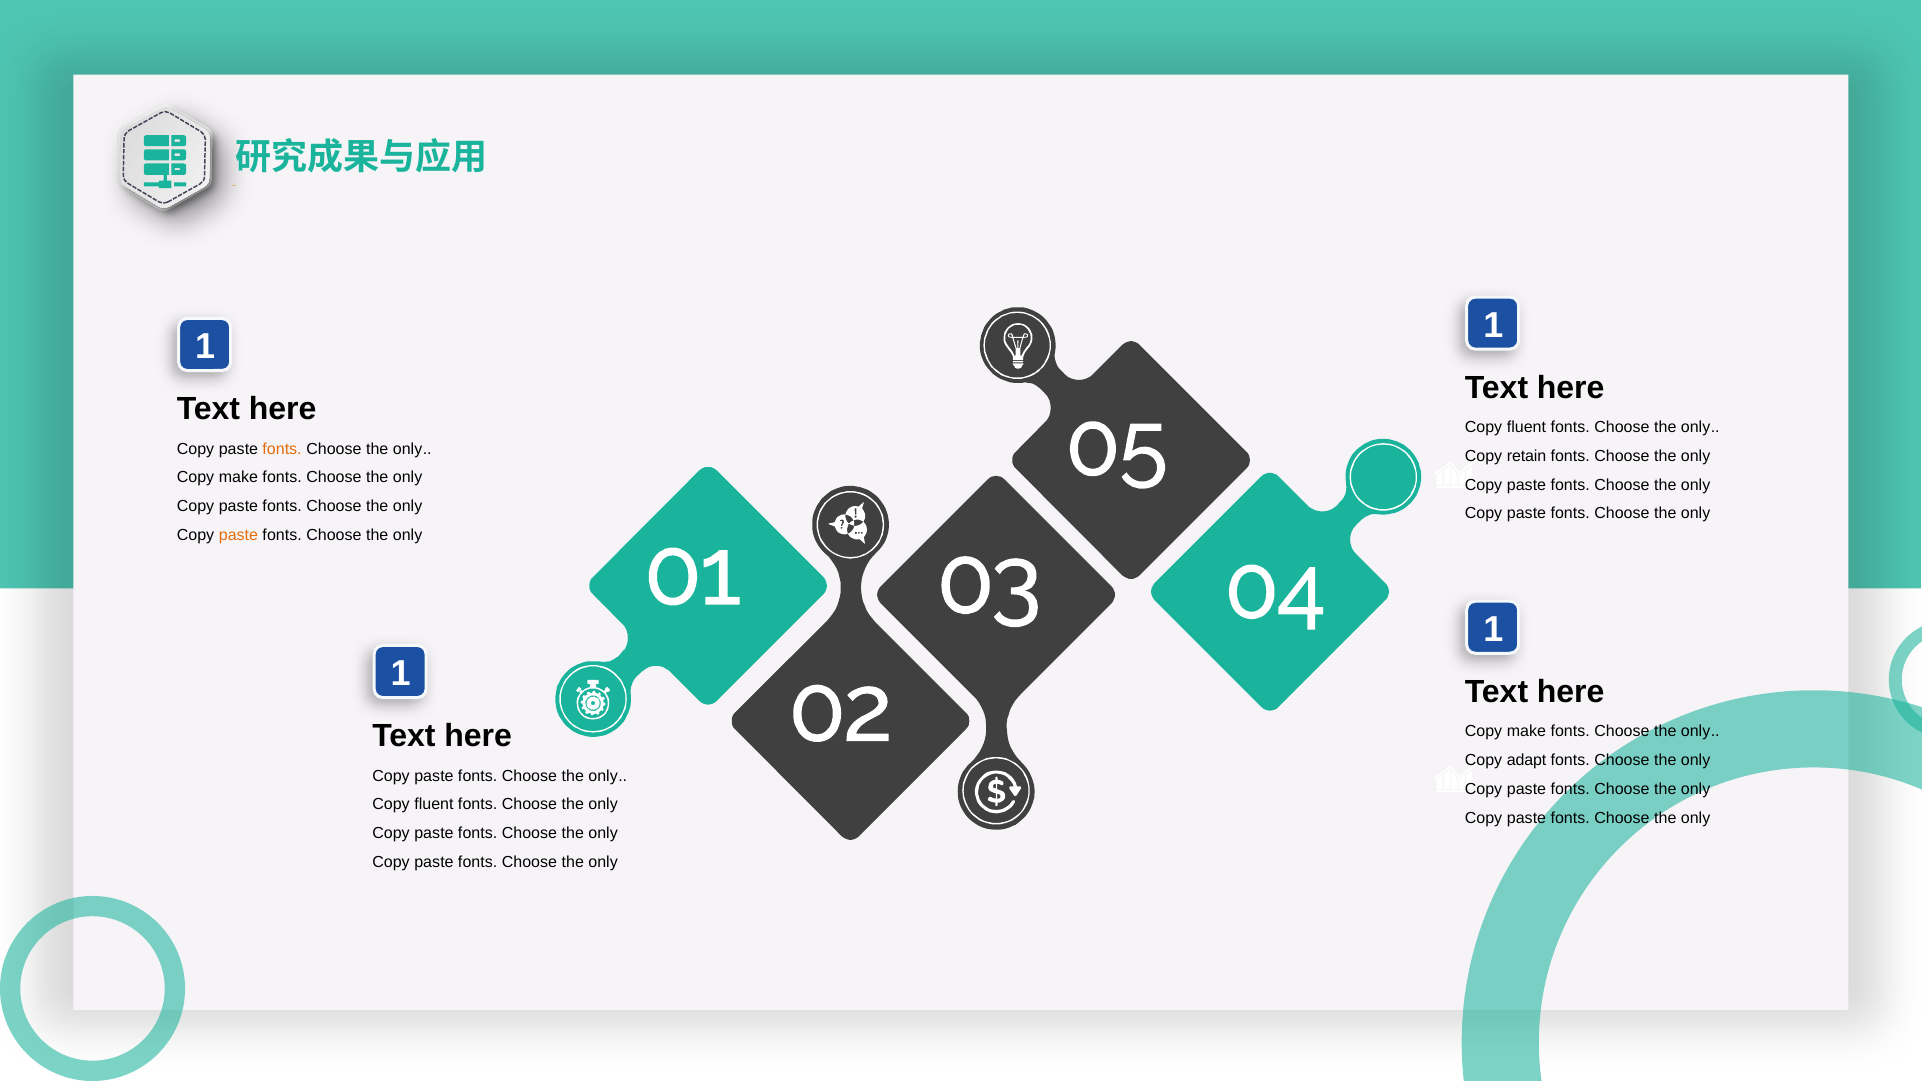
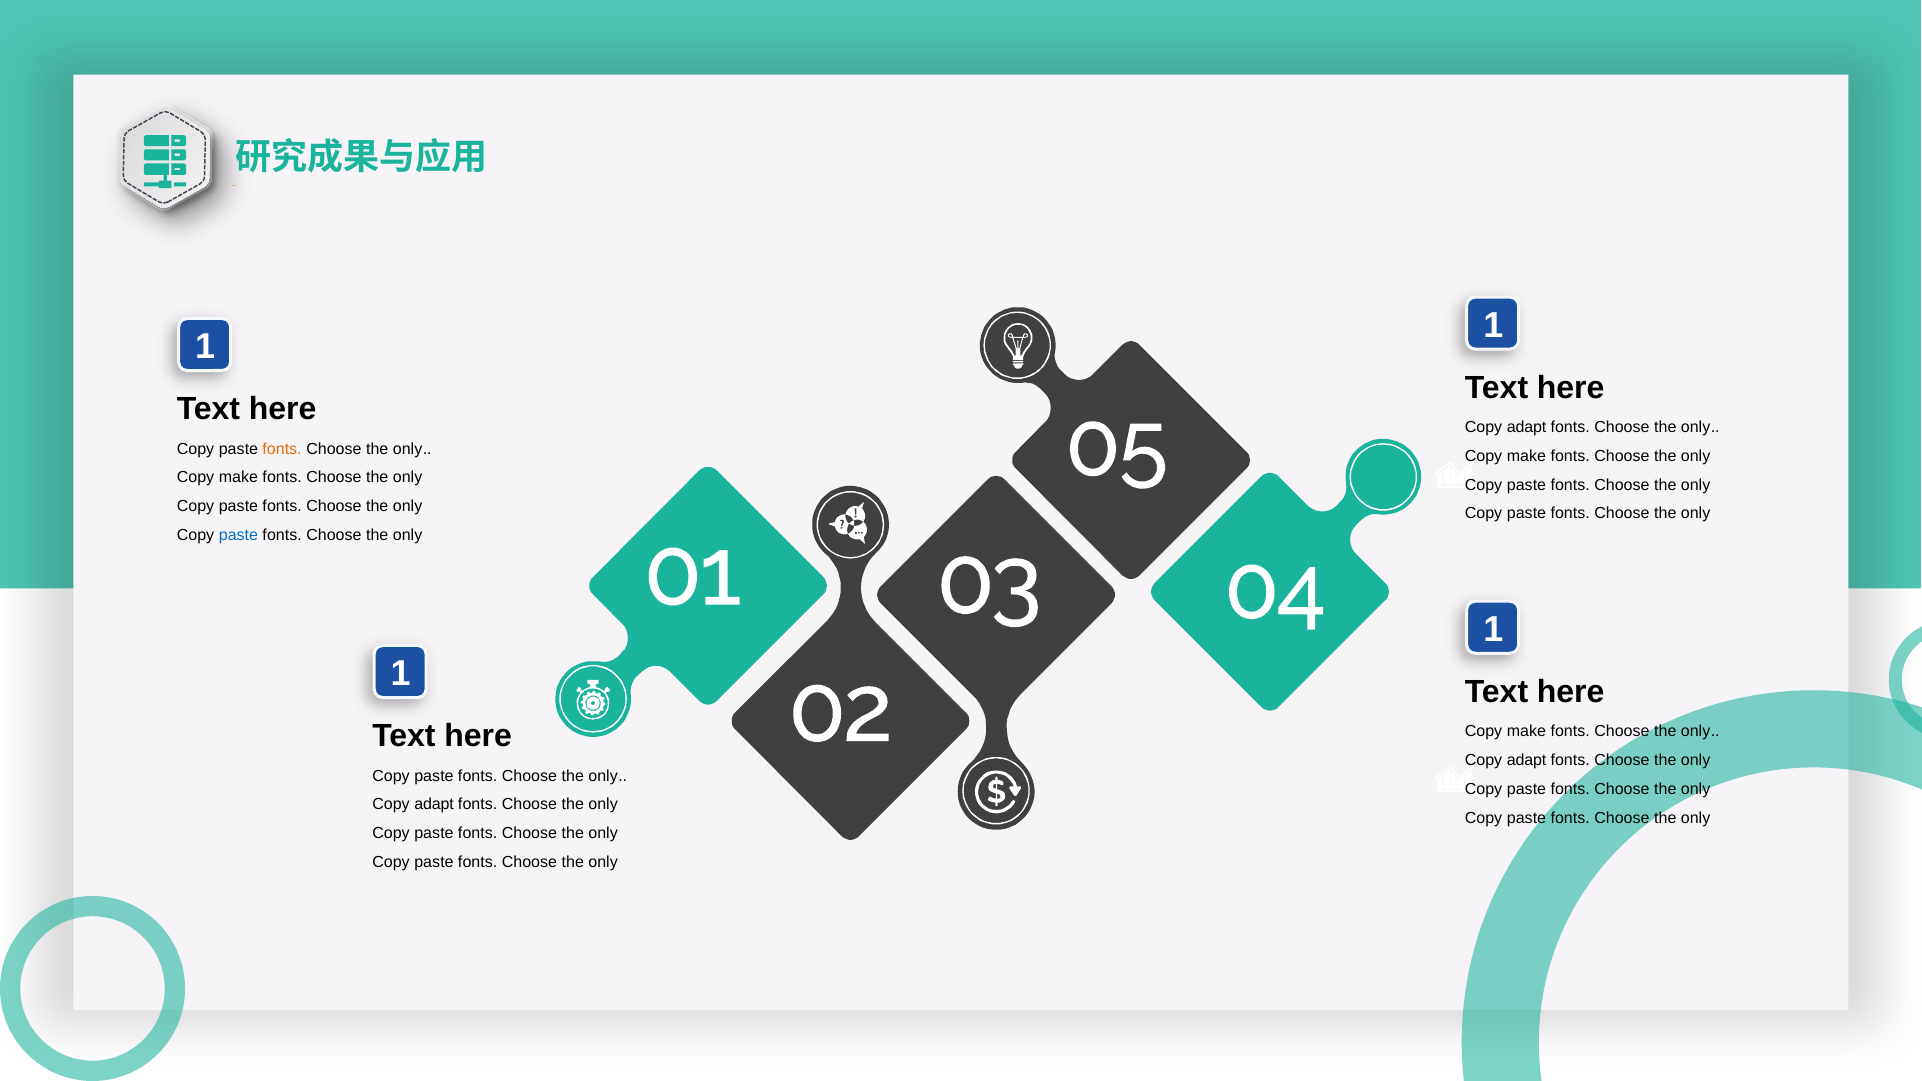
fluent: fluent -> adapt (1527, 427)
retain: retain -> make (1526, 456)
paste colour: orange -> blue (238, 535)
fluent: fluent -> adapt (434, 805)
